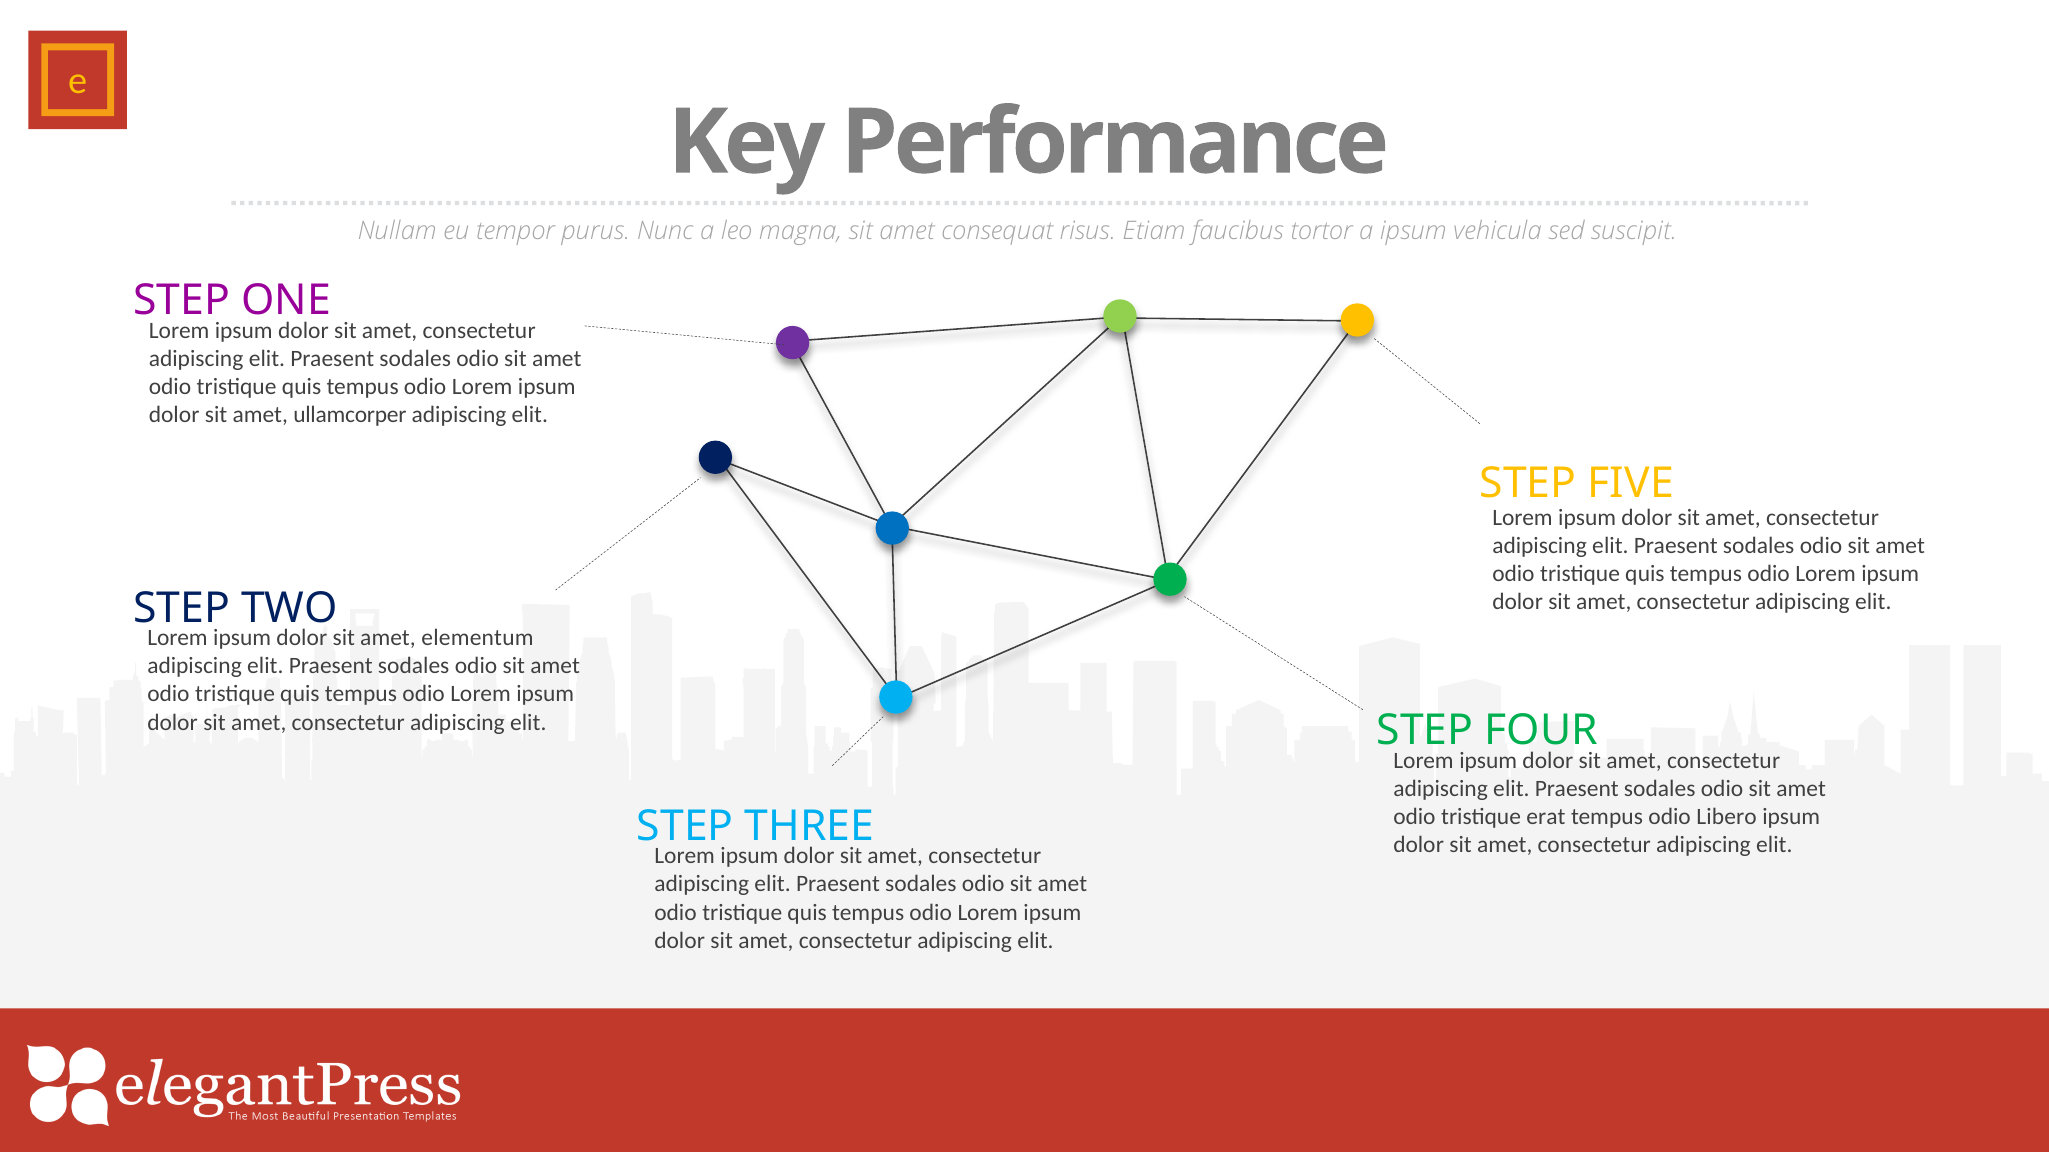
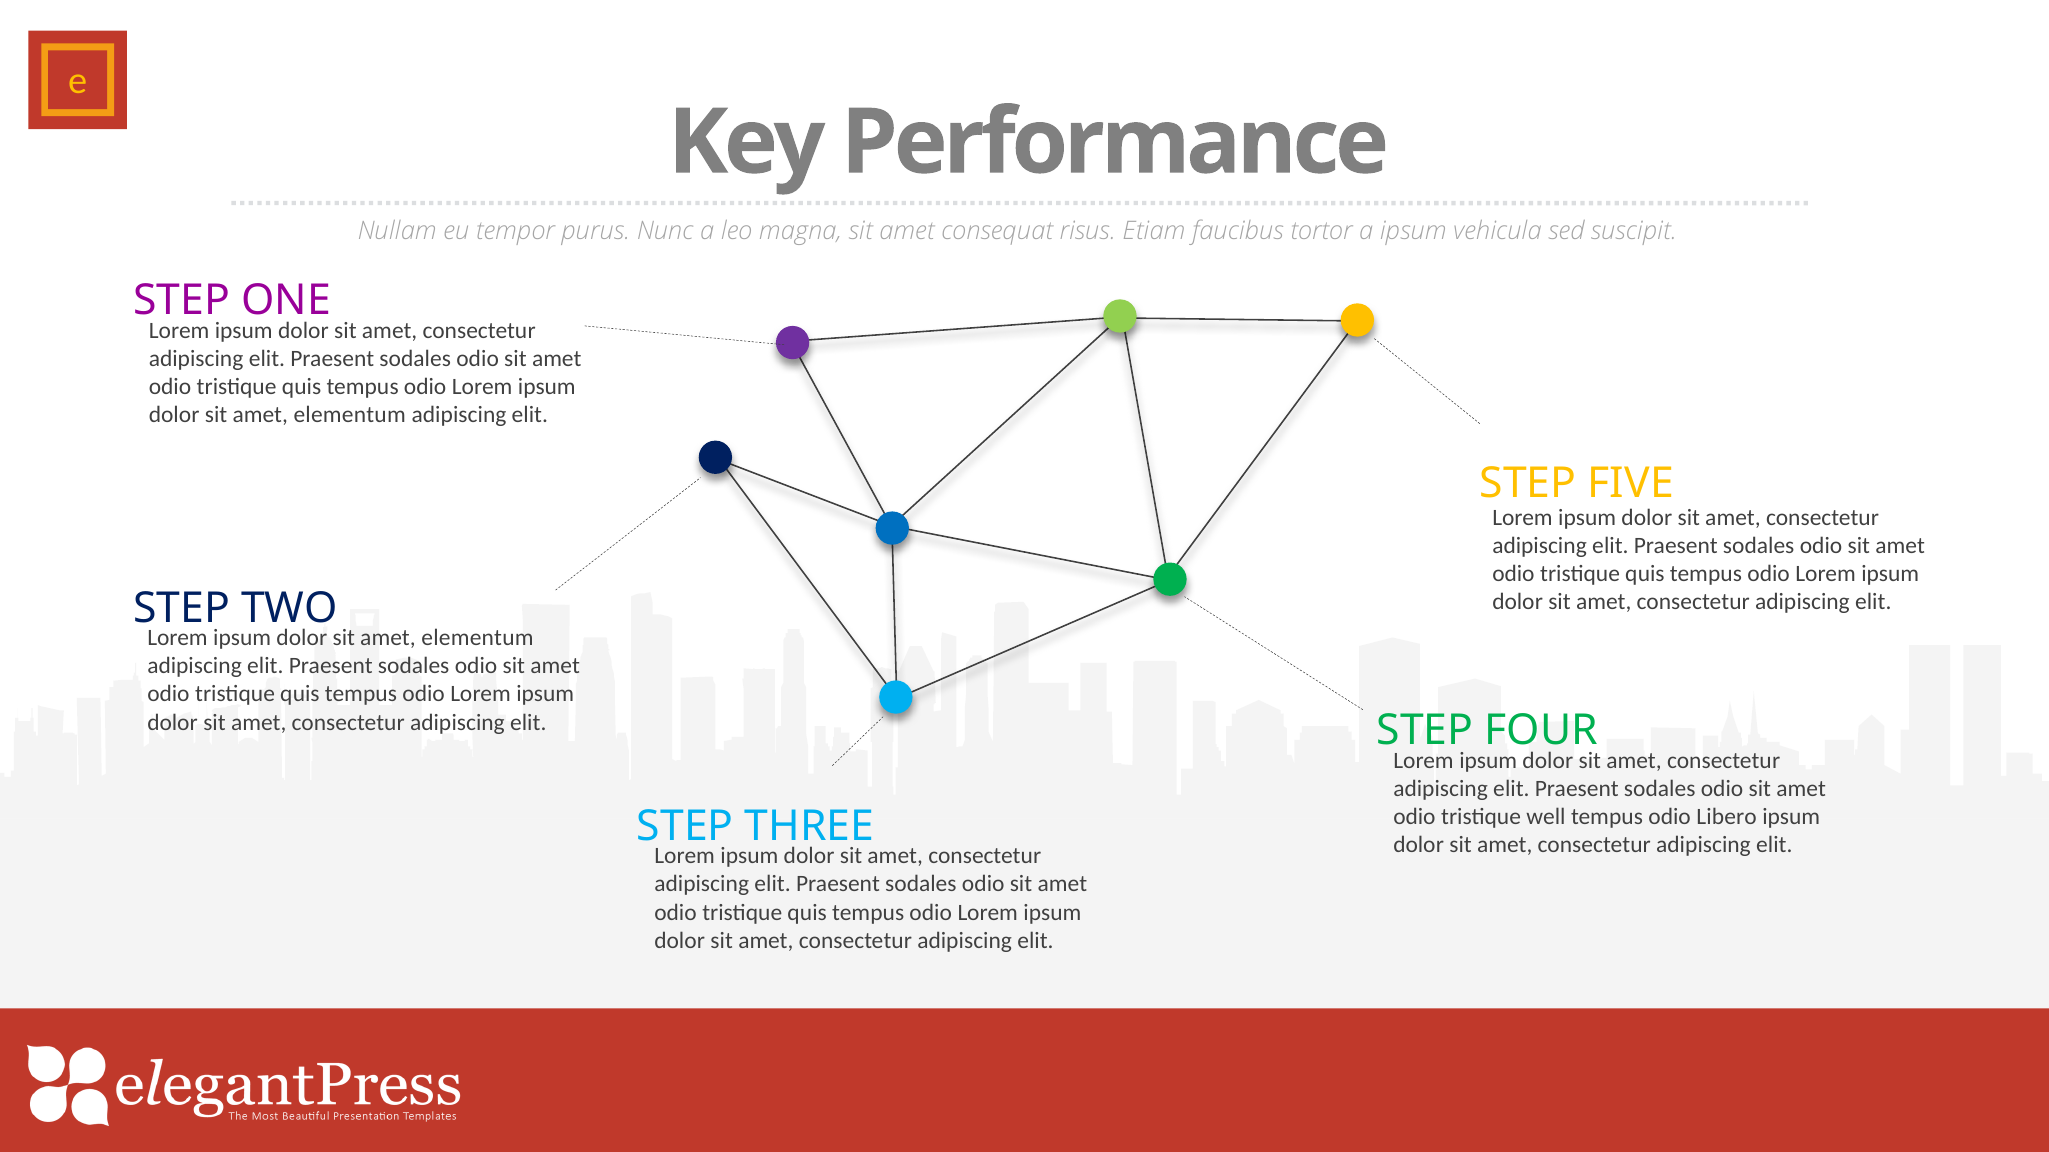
ullamcorper: ullamcorper -> elementum (350, 415)
erat: erat -> well (1546, 817)
